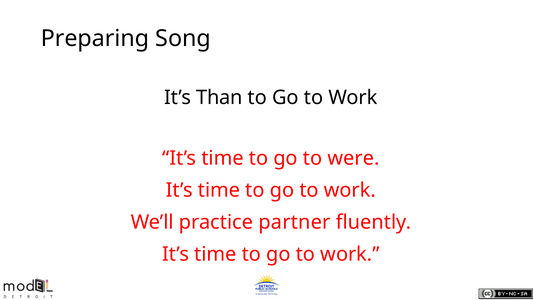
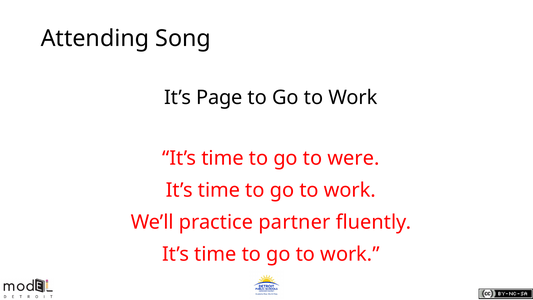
Preparing: Preparing -> Attending (95, 38)
Than: Than -> Page (219, 98)
